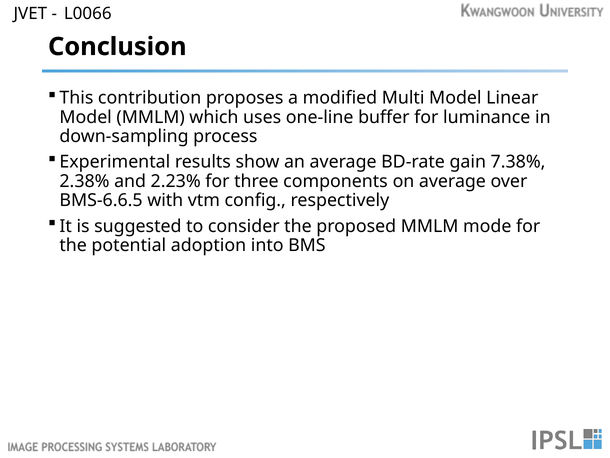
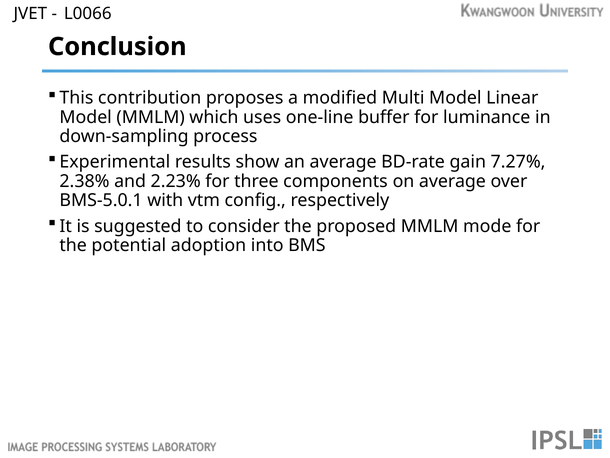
7.38%: 7.38% -> 7.27% (518, 162)
BMS-6.6.5: BMS-6.6.5 -> BMS-5.0.1 (101, 200)
